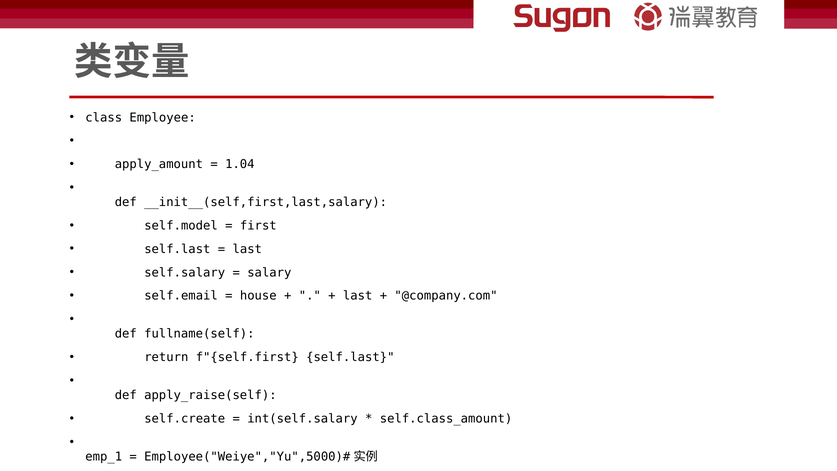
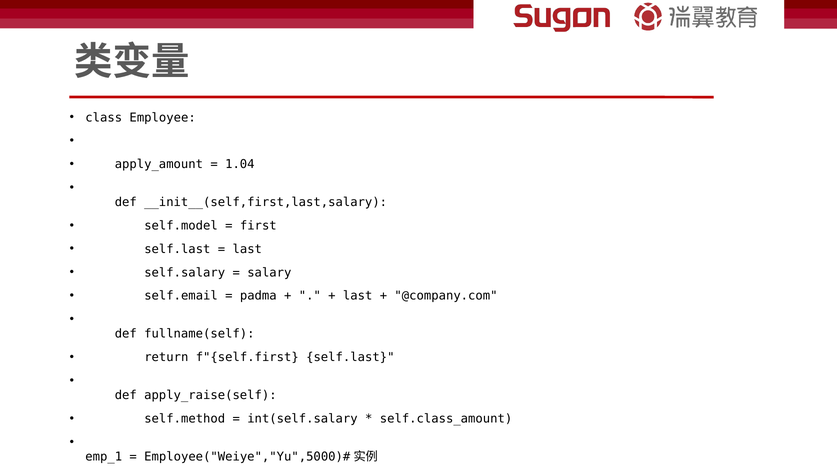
house: house -> padma (258, 296)
self.create: self.create -> self.method (185, 419)
